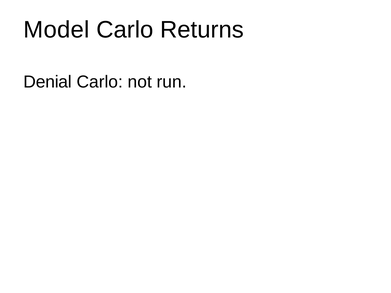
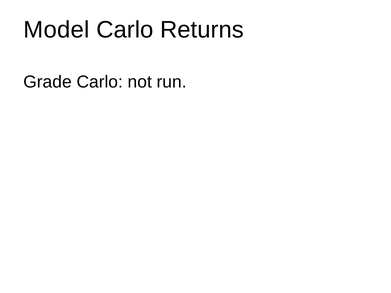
Denial: Denial -> Grade (48, 82)
